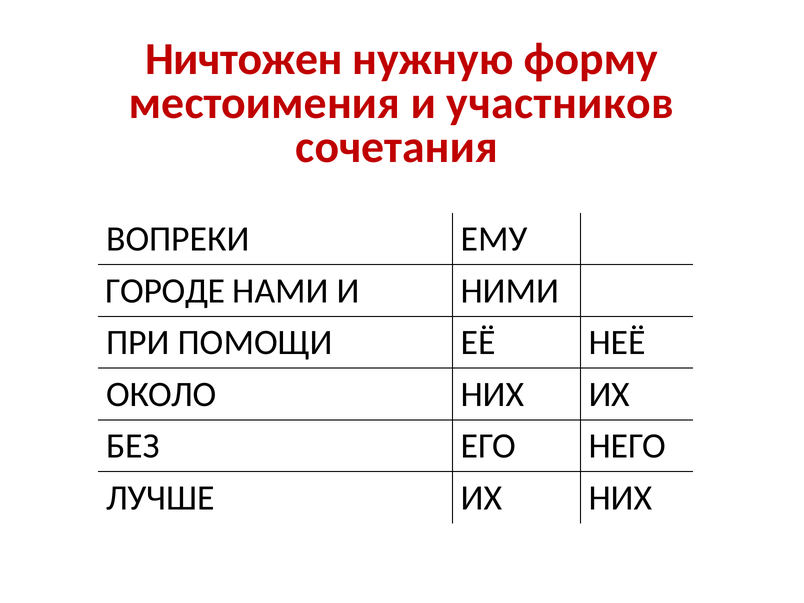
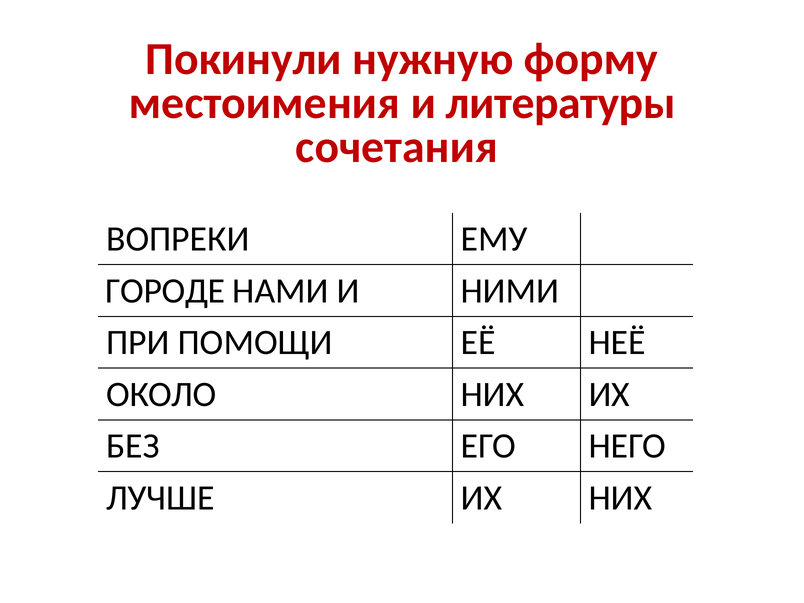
Ничтожен: Ничтожен -> Покинули (244, 59)
участников: участников -> литературы (561, 103)
